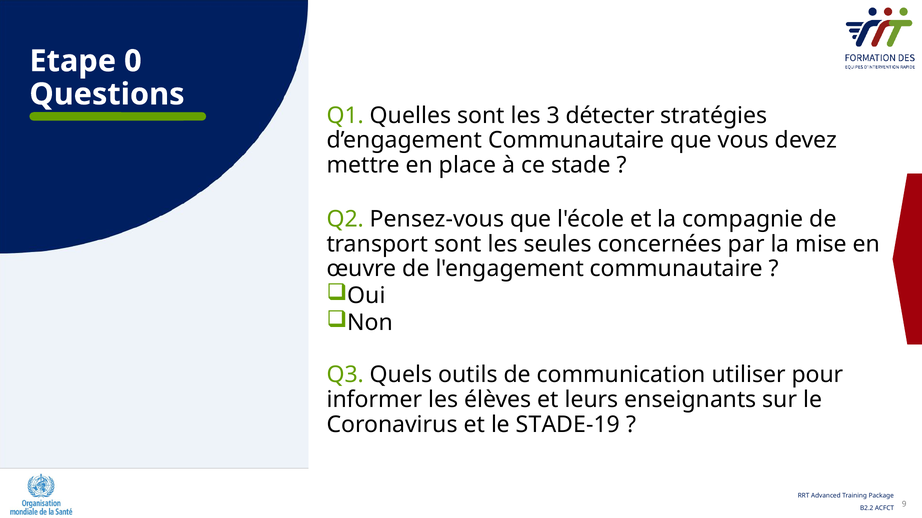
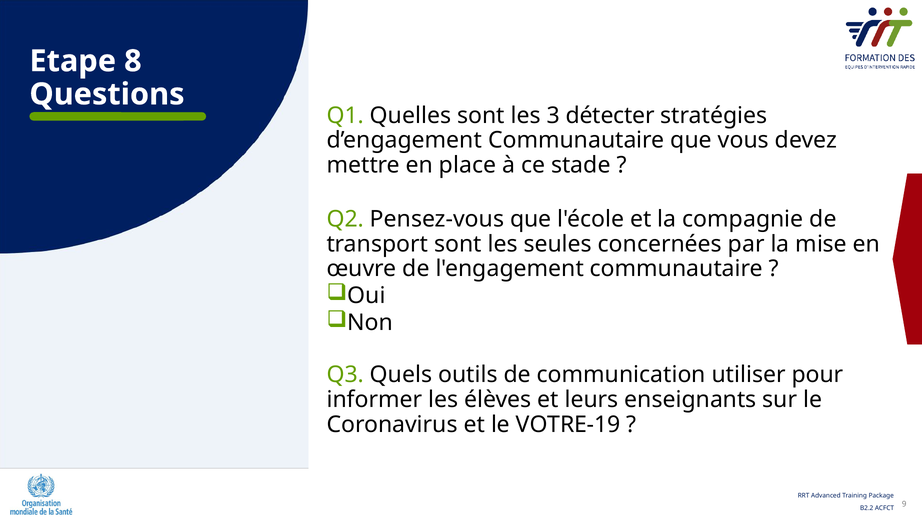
0: 0 -> 8 (133, 61)
STADE-19: STADE-19 -> VOTRE-19 (568, 425)
